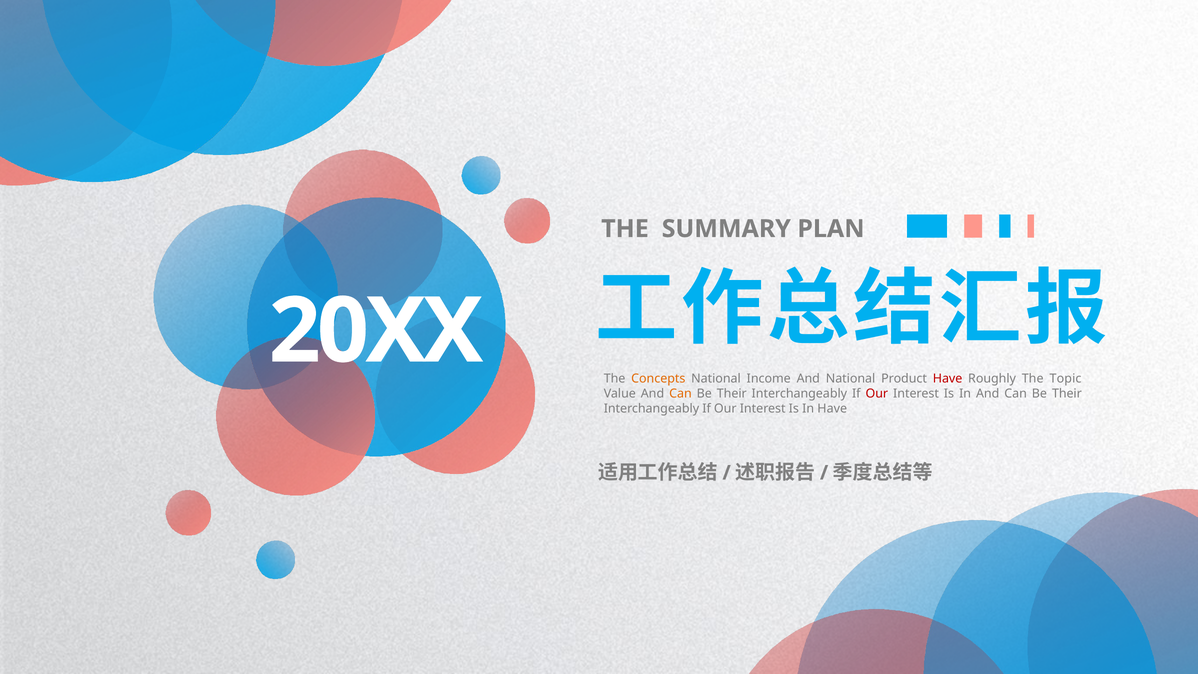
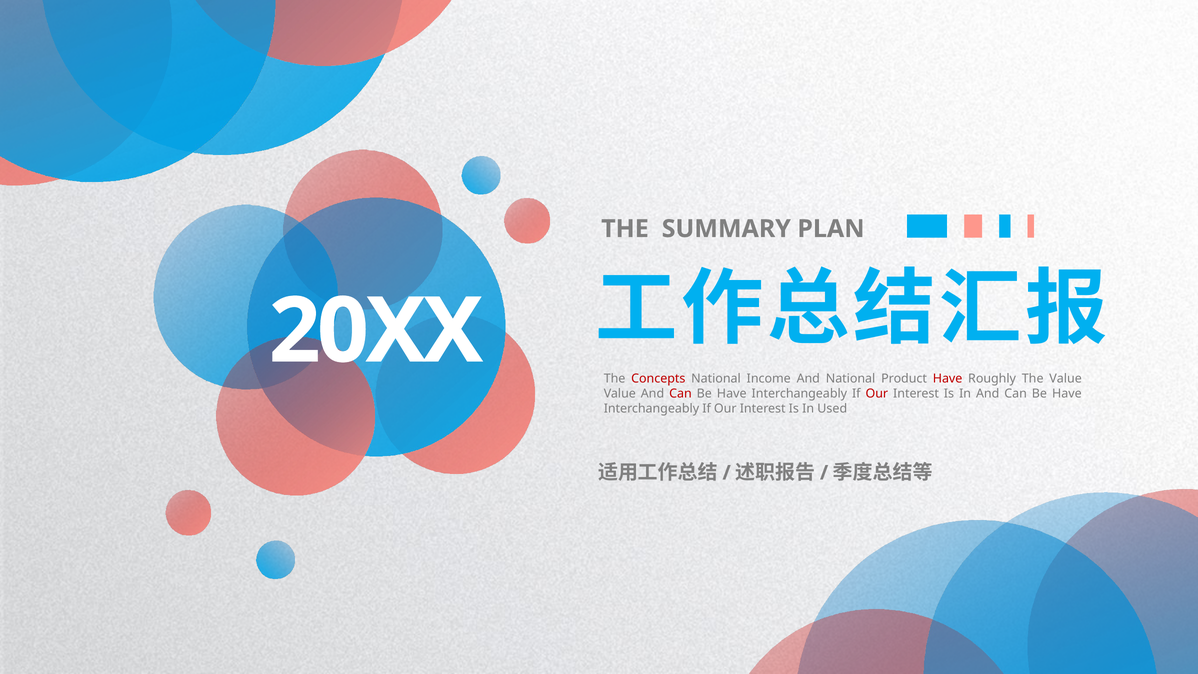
Concepts colour: orange -> red (658, 379)
The Topic: Topic -> Value (1066, 379)
Can colour: orange -> red (680, 394)
Their: Their -> Have (732, 394)
Their: Their -> Have (1067, 394)
In Have: Have -> Used (832, 409)
